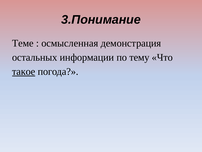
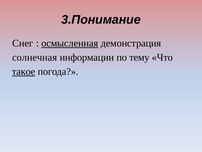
Теме: Теме -> Снег (23, 43)
осмысленная underline: none -> present (70, 43)
остальных: остальных -> солнечная (35, 57)
